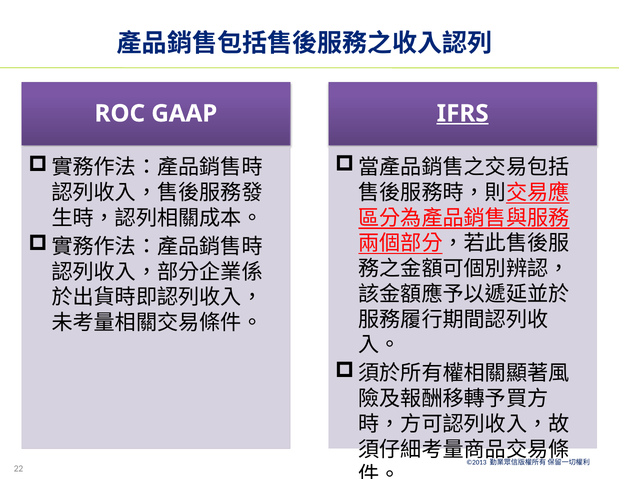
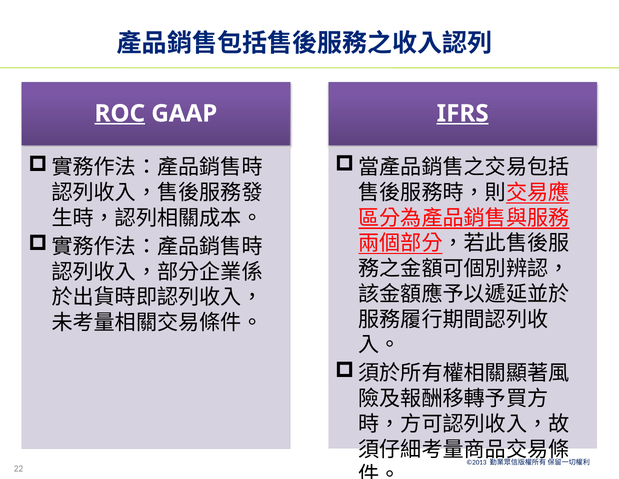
ROC underline: none -> present (120, 113)
